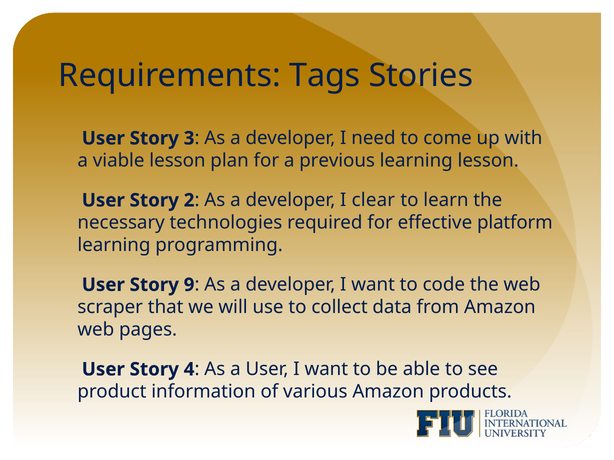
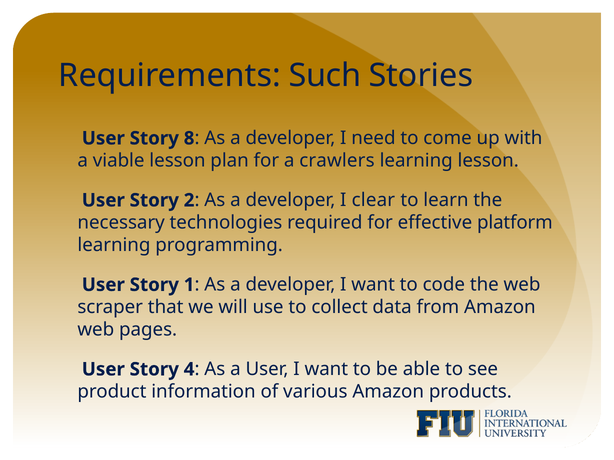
Tags: Tags -> Such (325, 75)
3: 3 -> 8 (189, 138)
previous: previous -> crawlers (337, 161)
9: 9 -> 1 (189, 285)
